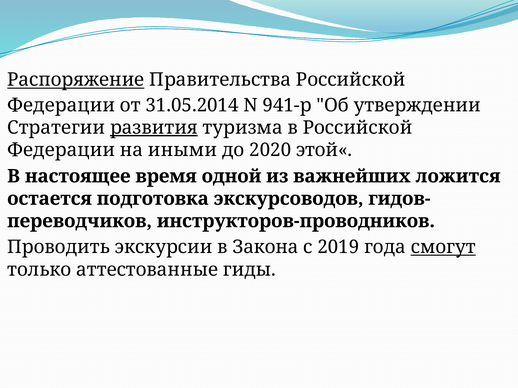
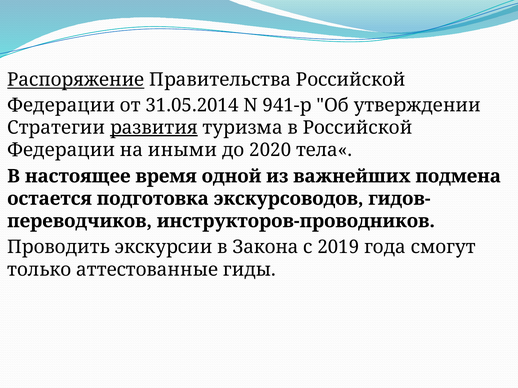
этой«: этой« -> тела« (324, 150)
ложится: ложится -> подмена (458, 176)
смогут underline: present -> none (443, 247)
